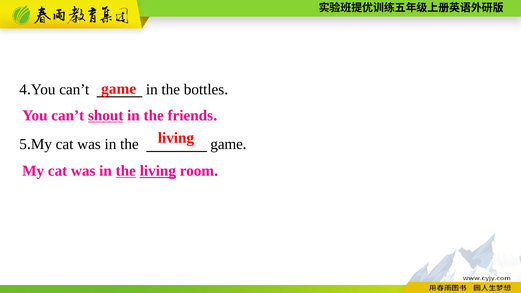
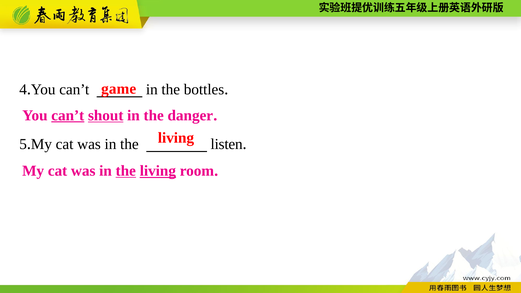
can’t underline: none -> present (68, 115)
friends: friends -> danger (190, 115)
the game: game -> listen (227, 144)
